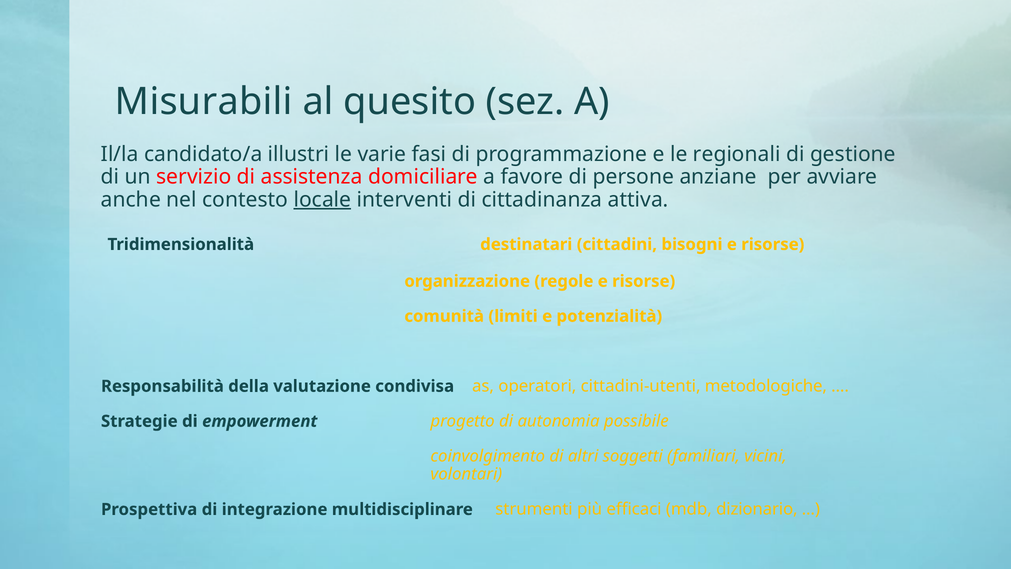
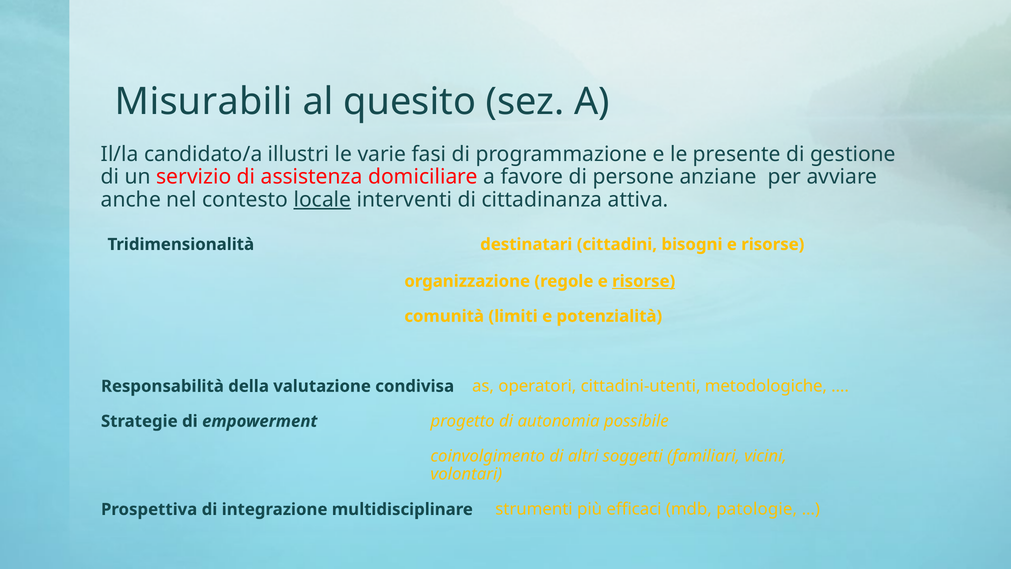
regionali: regionali -> presente (737, 154)
risorse underline: none -> present (644, 281)
dizionario: dizionario -> patologie (757, 509)
